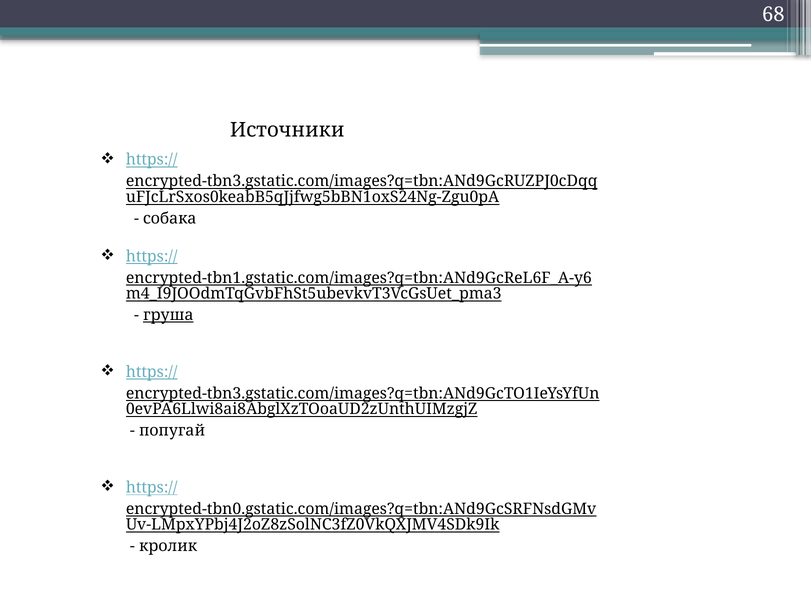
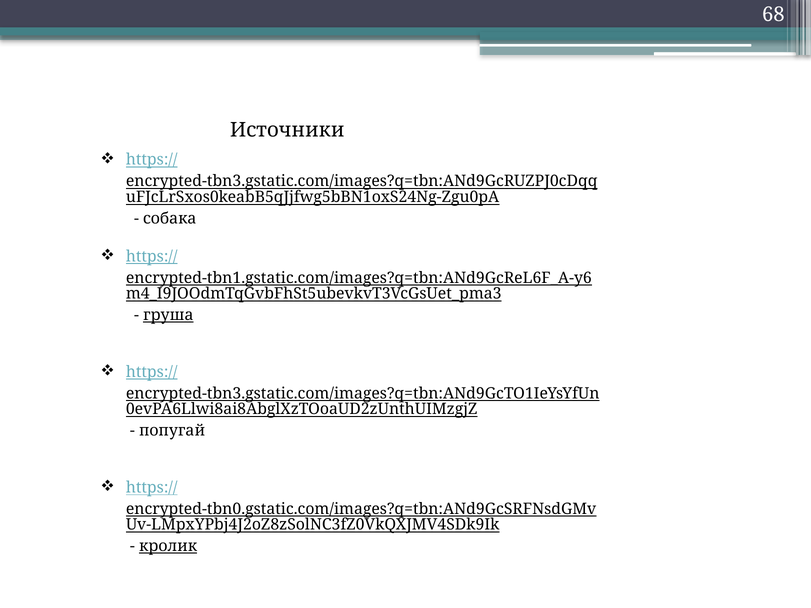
кролик underline: none -> present (168, 546)
